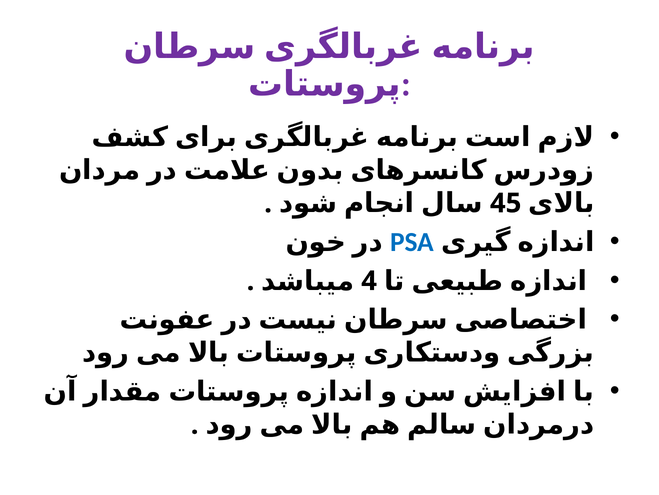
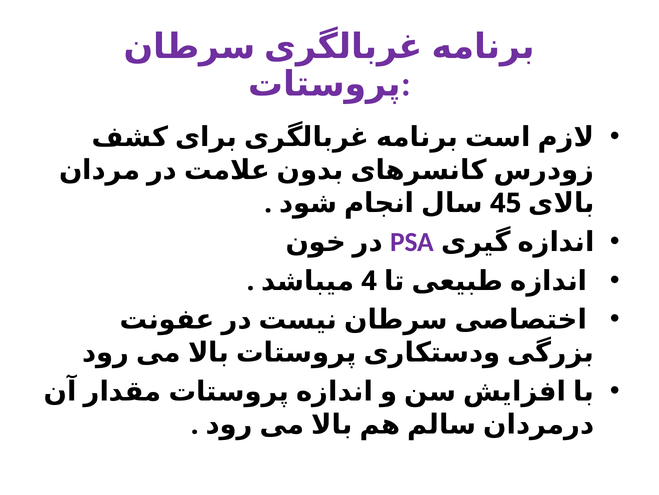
PSA colour: blue -> purple (412, 242)
